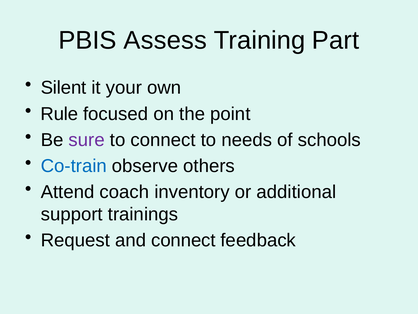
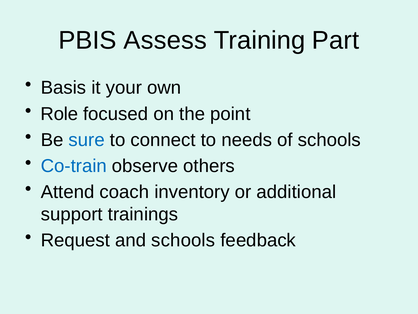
Silent: Silent -> Basis (63, 88)
Rule: Rule -> Role (59, 114)
sure colour: purple -> blue (87, 140)
and connect: connect -> schools (183, 240)
